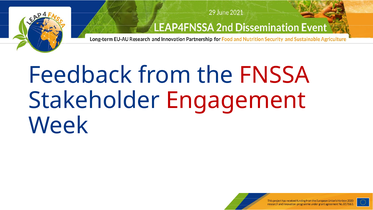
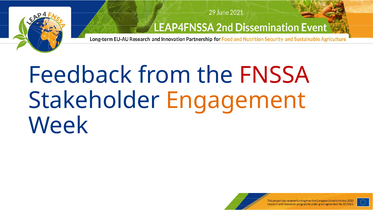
Engagement colour: red -> orange (236, 100)
